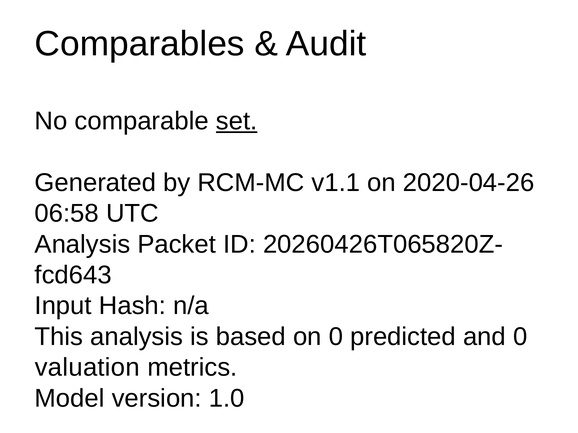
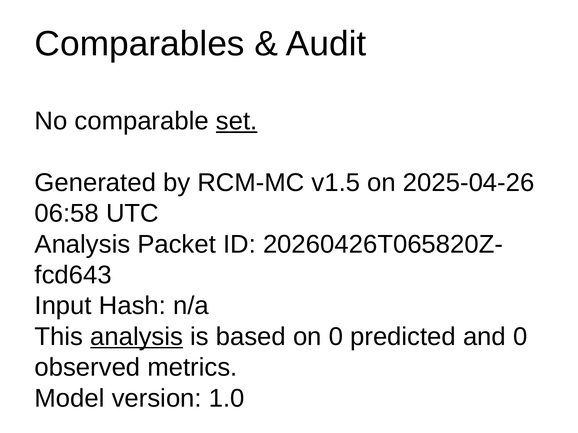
v1.1: v1.1 -> v1.5 (336, 183)
2020-04-26: 2020-04-26 -> 2025-04-26 (469, 183)
analysis underline: none -> present (137, 337)
valuation: valuation -> observed (87, 368)
